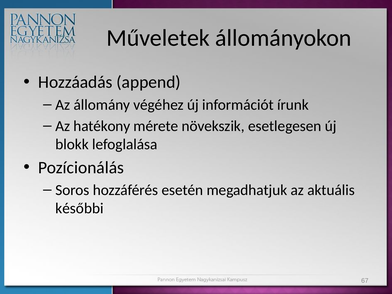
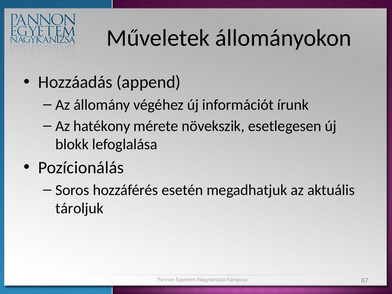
későbbi: későbbi -> tároljuk (80, 208)
